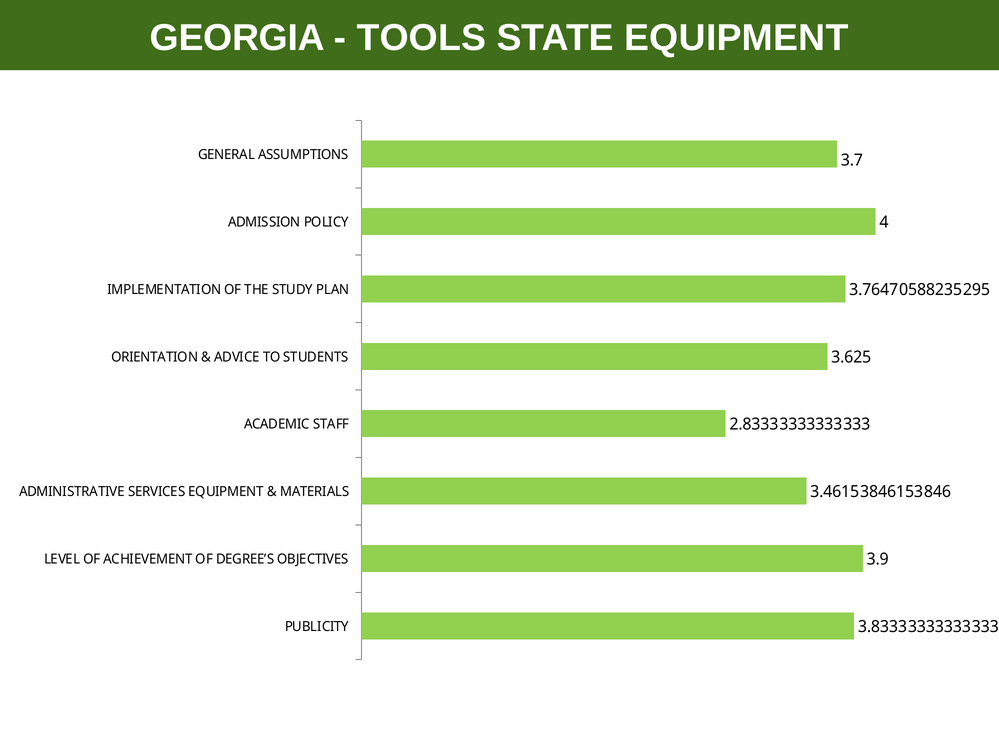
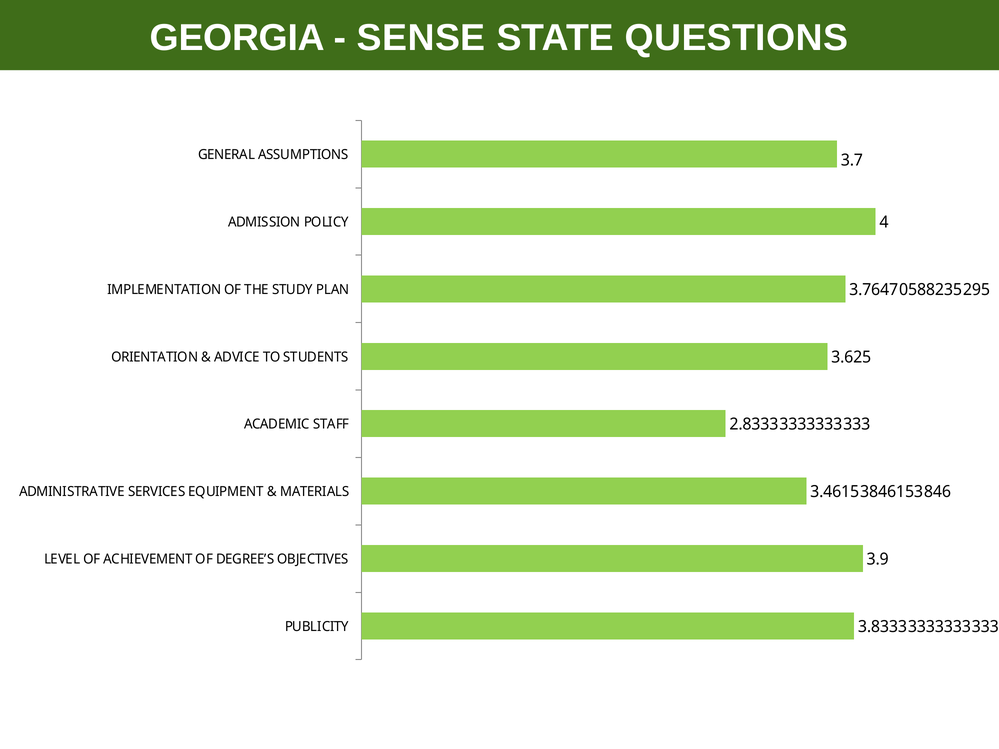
TOOLS: TOOLS -> SENSE (421, 38)
STATE EQUIPMENT: EQUIPMENT -> QUESTIONS (736, 38)
